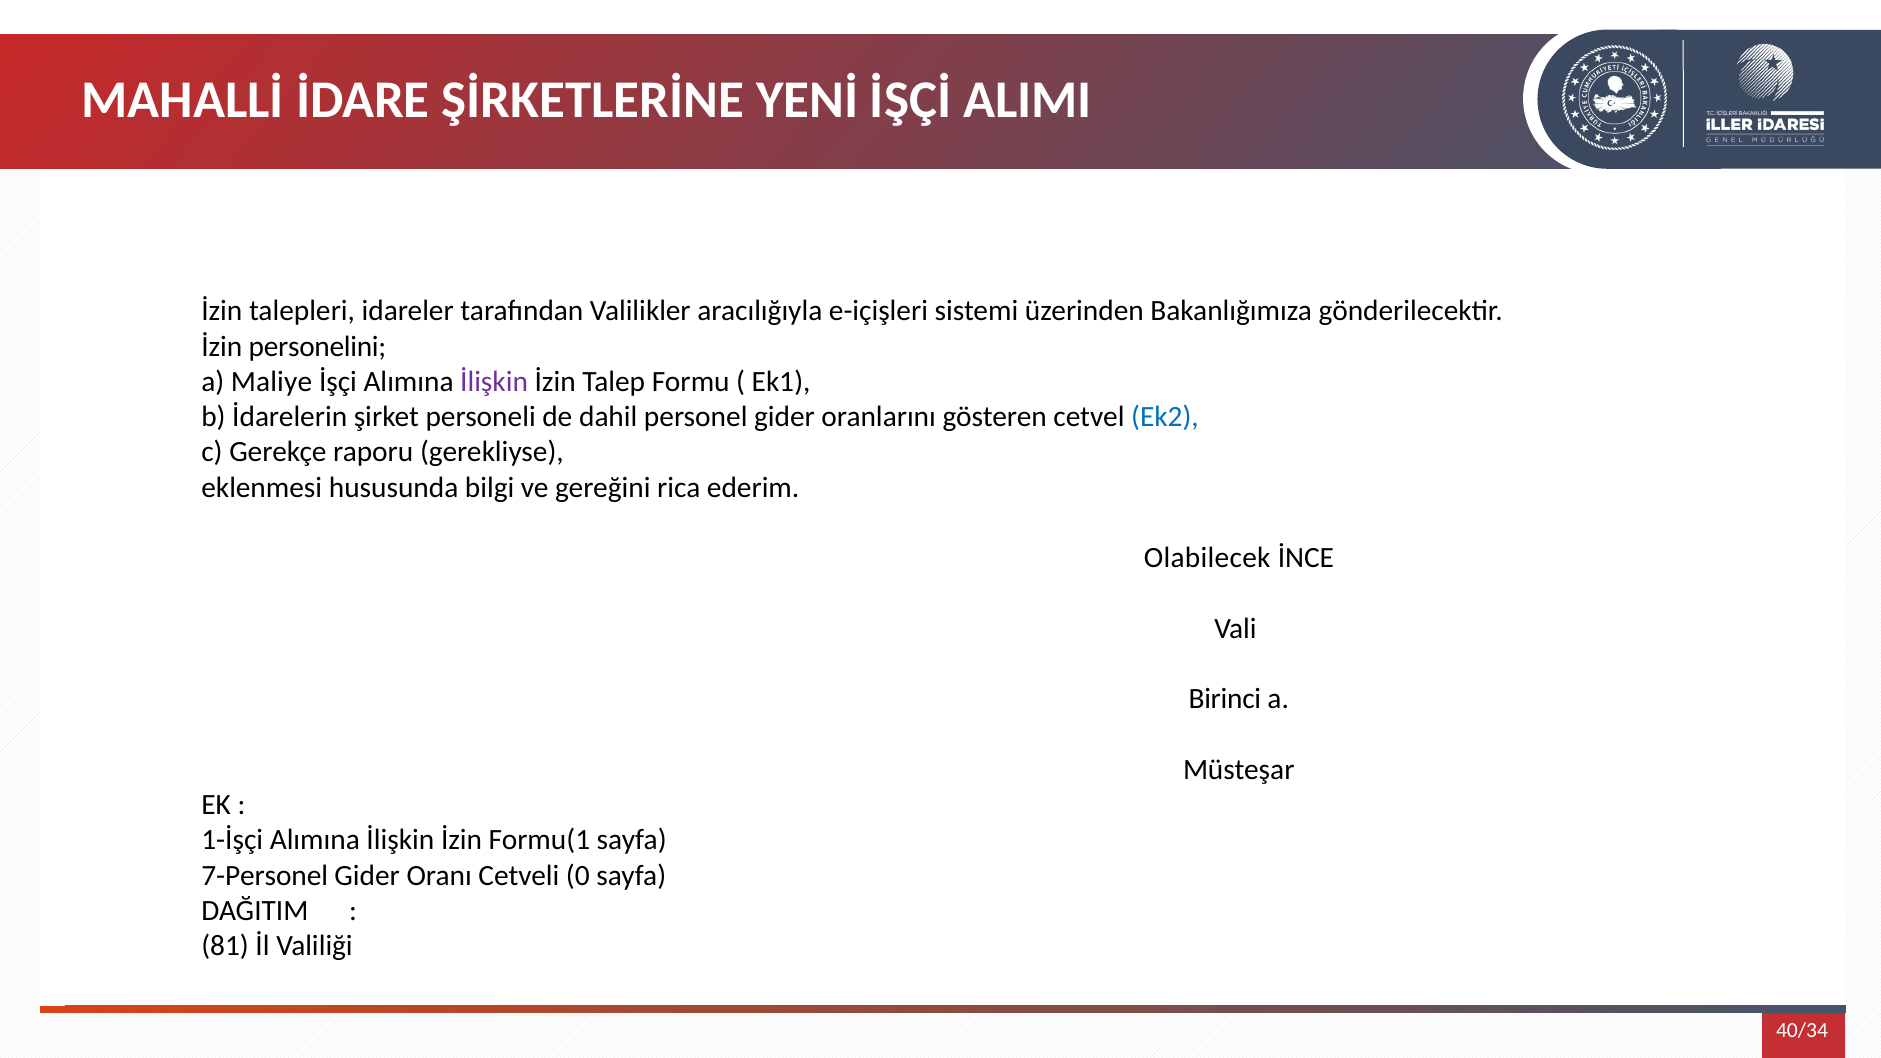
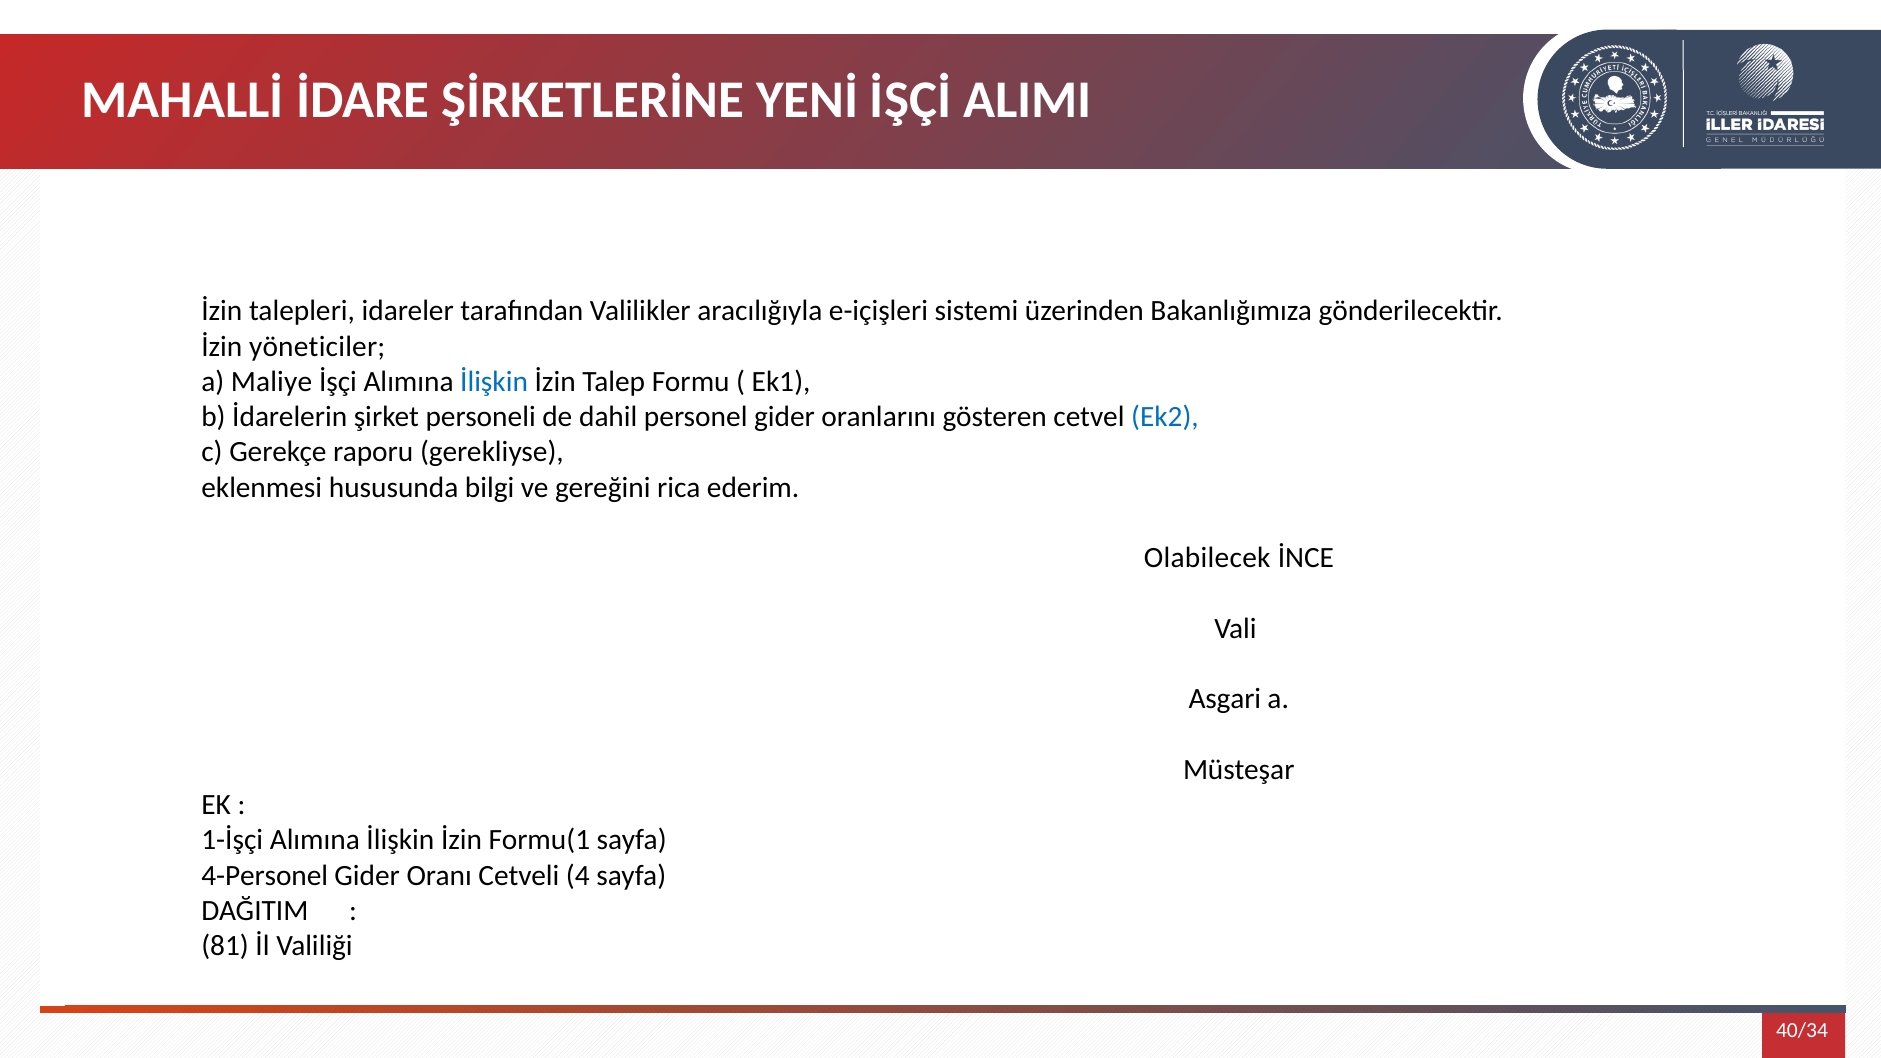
personelini;: personelini; -> yöneticiler; (317, 346)
İlişkin colour: purple -> blue (494, 382)
Birinci: Birinci -> Asgari (1225, 699)
7-Personel: 7-Personel -> 4-Personel (265, 876)
0: 0 -> 4 (578, 876)
